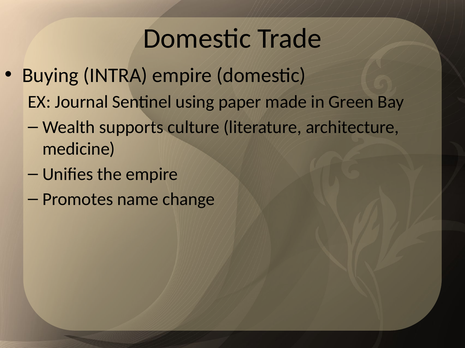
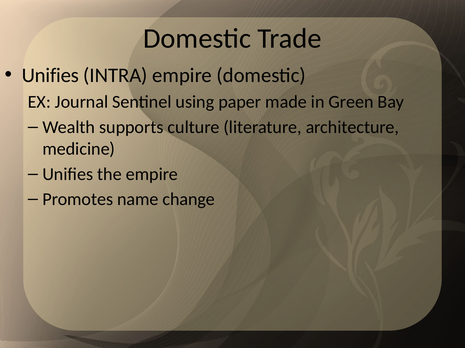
Buying: Buying -> Unifies (50, 75)
